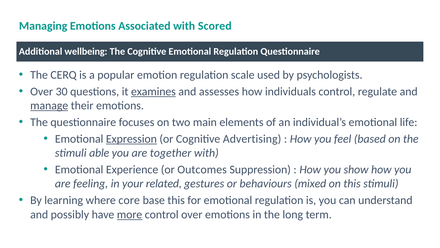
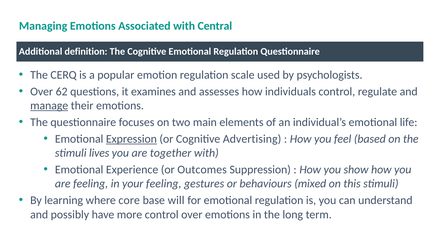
Scored: Scored -> Central (215, 26)
wellbeing: wellbeing -> definition (86, 51)
30: 30 -> 62 (62, 91)
examines underline: present -> none (153, 91)
able: able -> lives (99, 153)
your related: related -> feeling (164, 184)
base this: this -> will (176, 200)
more underline: present -> none (130, 214)
